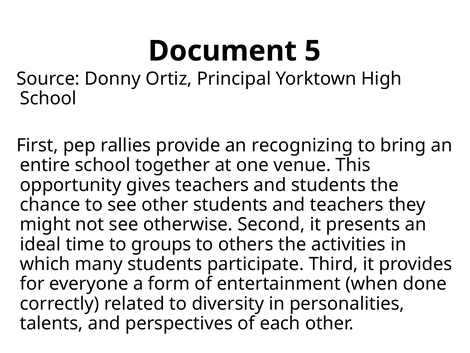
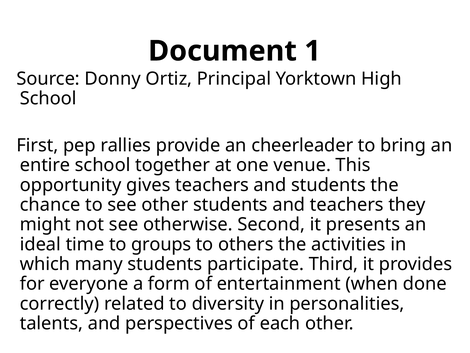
5: 5 -> 1 (313, 51)
recognizing: recognizing -> cheerleader (302, 145)
